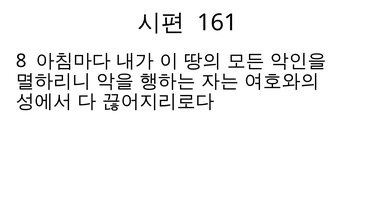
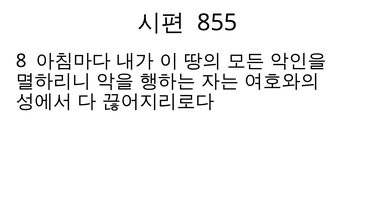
161: 161 -> 855 (217, 23)
